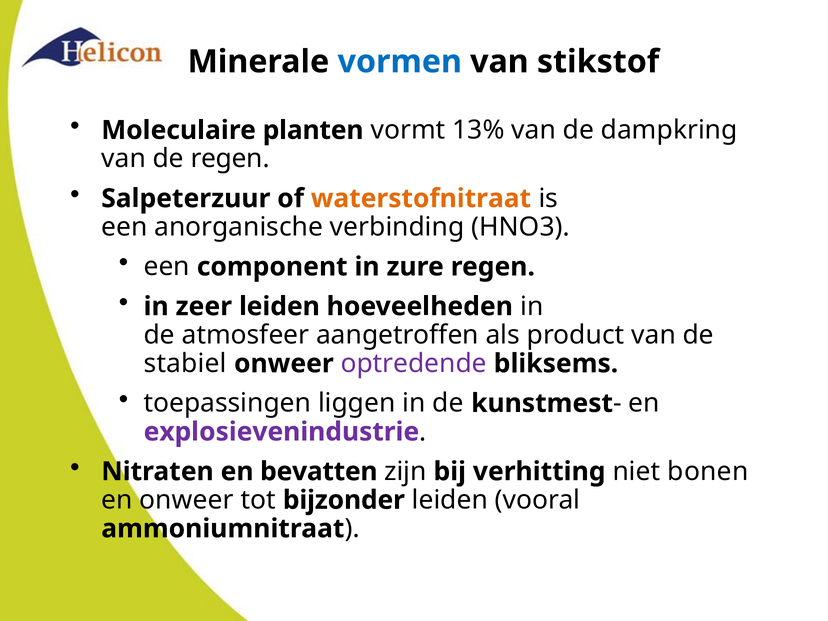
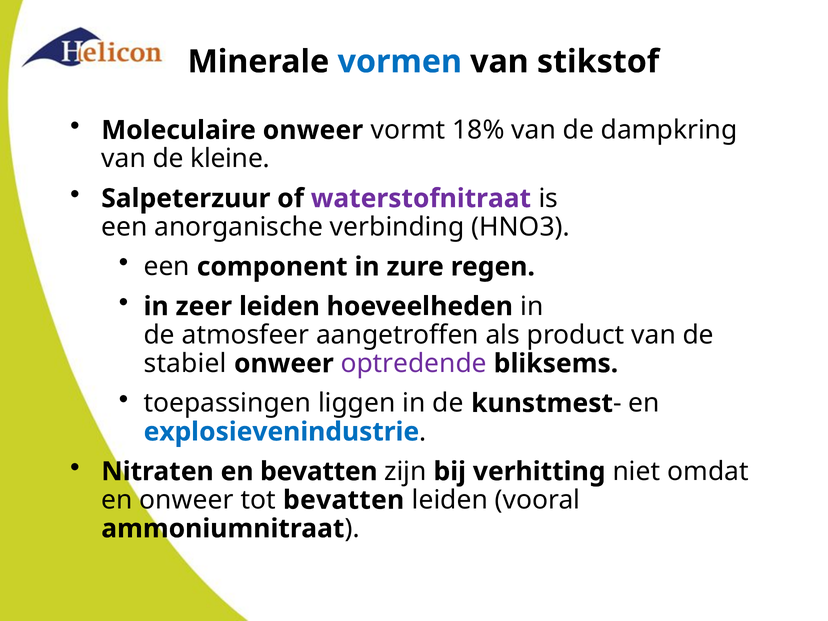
Moleculaire planten: planten -> onweer (313, 130)
13%: 13% -> 18% (478, 130)
de regen: regen -> kleine (230, 159)
waterstofnitraat colour: orange -> purple (421, 198)
explosievenindustrie colour: purple -> blue (281, 432)
bonen: bonen -> omdat (708, 472)
tot bijzonder: bijzonder -> bevatten (344, 500)
